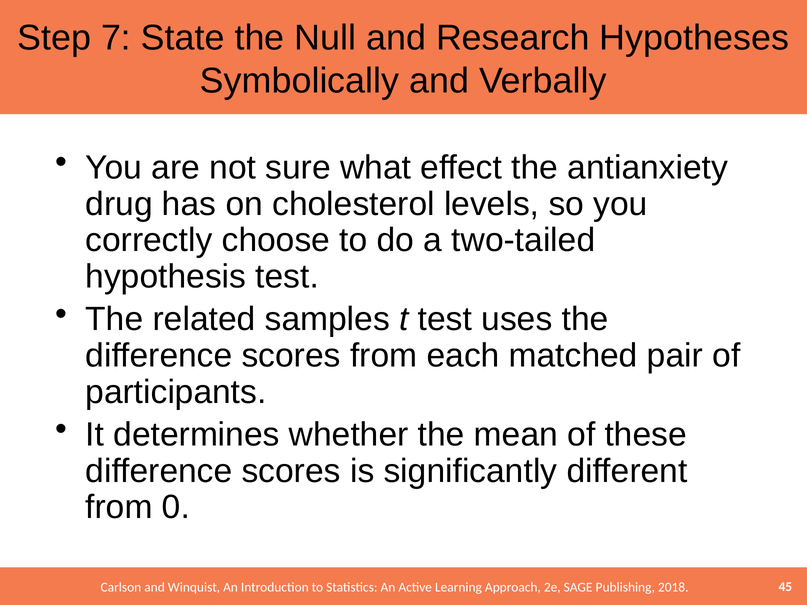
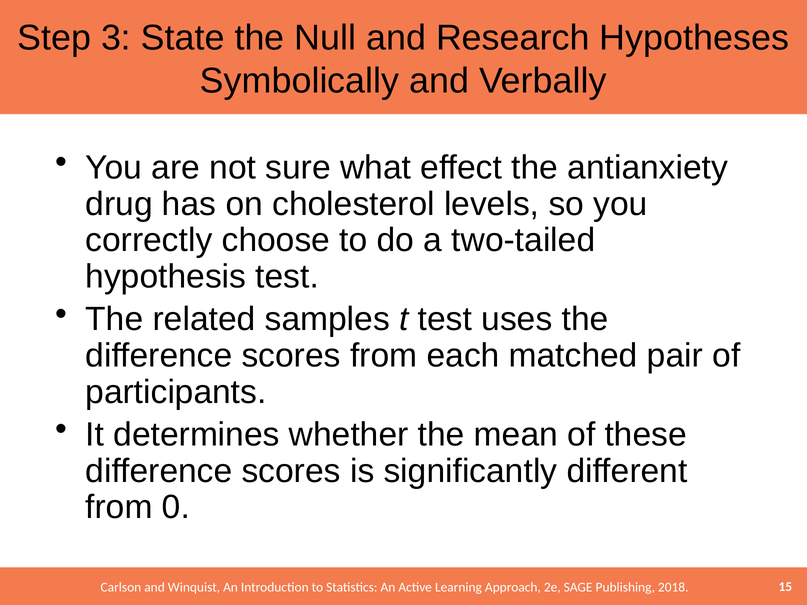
7: 7 -> 3 (116, 38)
45: 45 -> 15 (785, 587)
